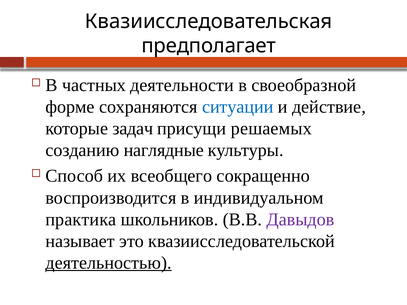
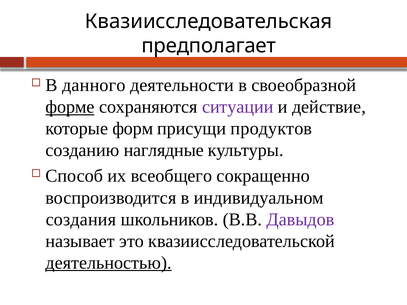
частных: частных -> данного (94, 85)
форме underline: none -> present (70, 107)
ситуации colour: blue -> purple (238, 107)
задач: задач -> форм (133, 129)
решаемых: решаемых -> продуктов (271, 129)
практика: практика -> создания (81, 220)
